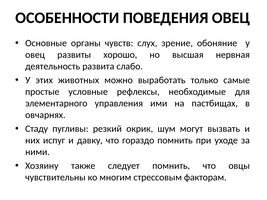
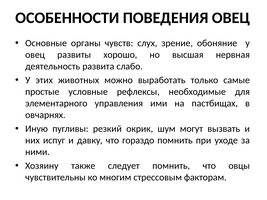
Стаду: Стаду -> Иную (37, 129)
